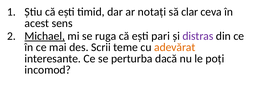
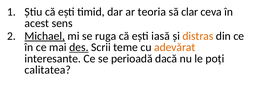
notați: notați -> teoria (152, 12)
pari: pari -> iasă (161, 36)
distras colour: purple -> orange (198, 36)
des underline: none -> present (79, 47)
perturba: perturba -> perioadă (132, 58)
incomod: incomod -> calitatea (48, 70)
